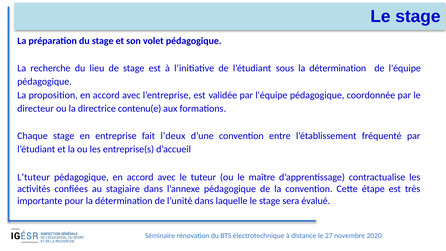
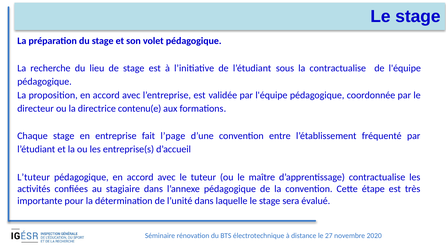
sous la détermination: détermination -> contractualise (338, 68)
l’deux: l’deux -> l’page (173, 136)
